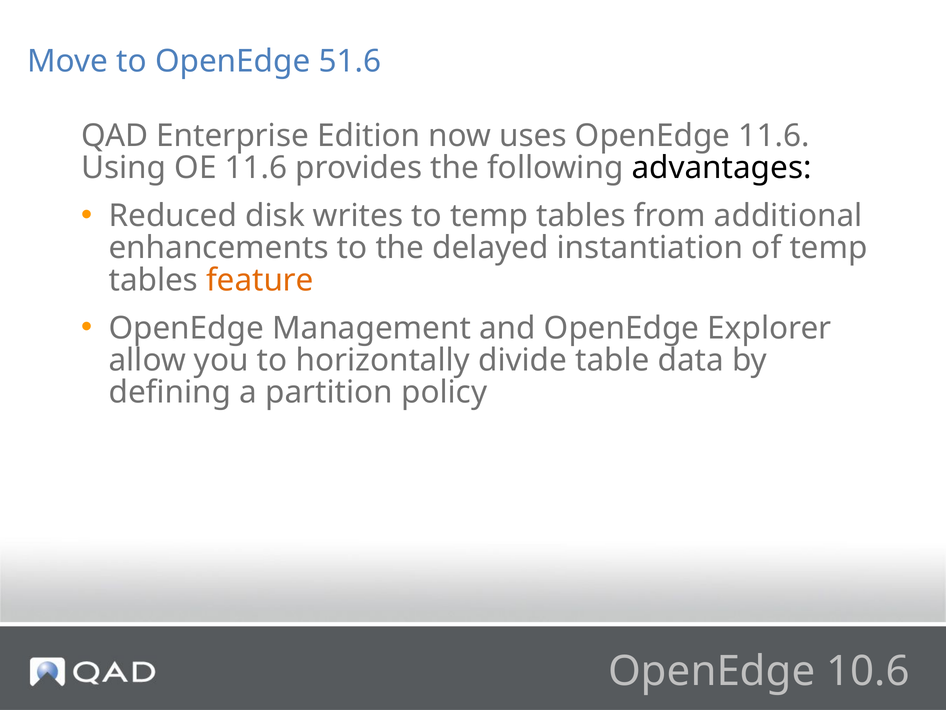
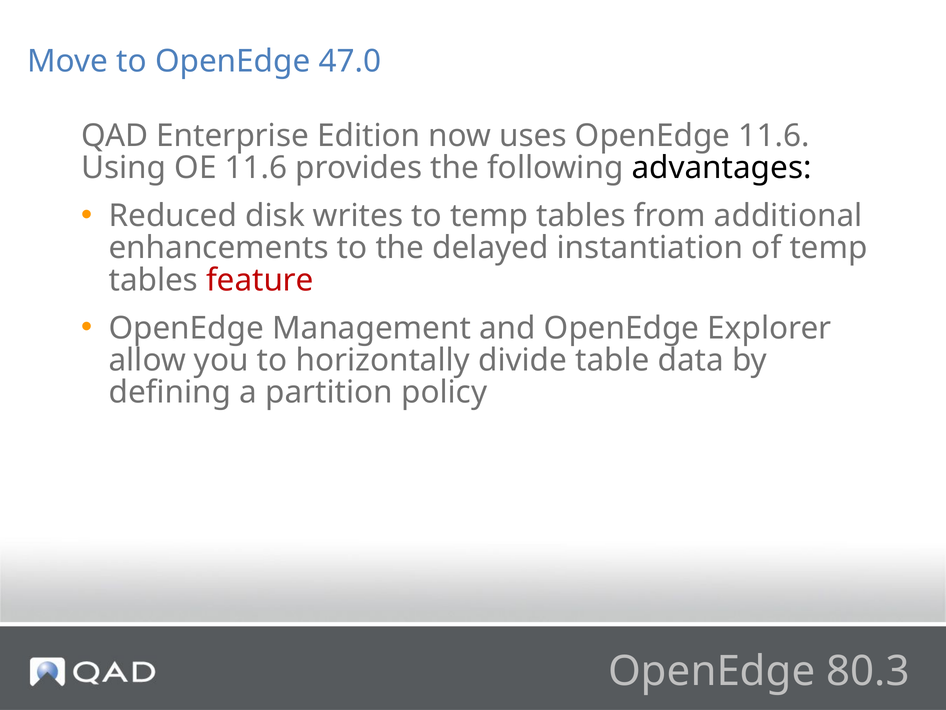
51.6: 51.6 -> 47.0 (350, 61)
feature colour: orange -> red (260, 280)
10.6: 10.6 -> 80.3 (868, 671)
